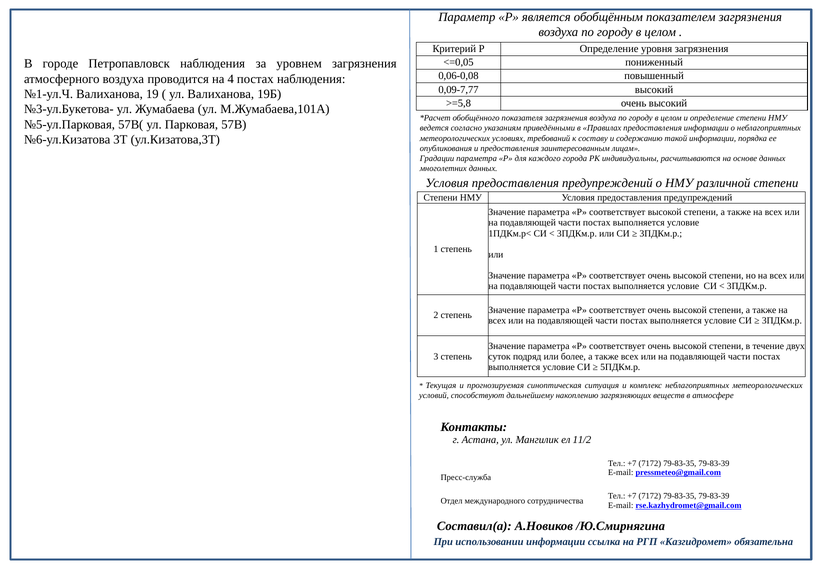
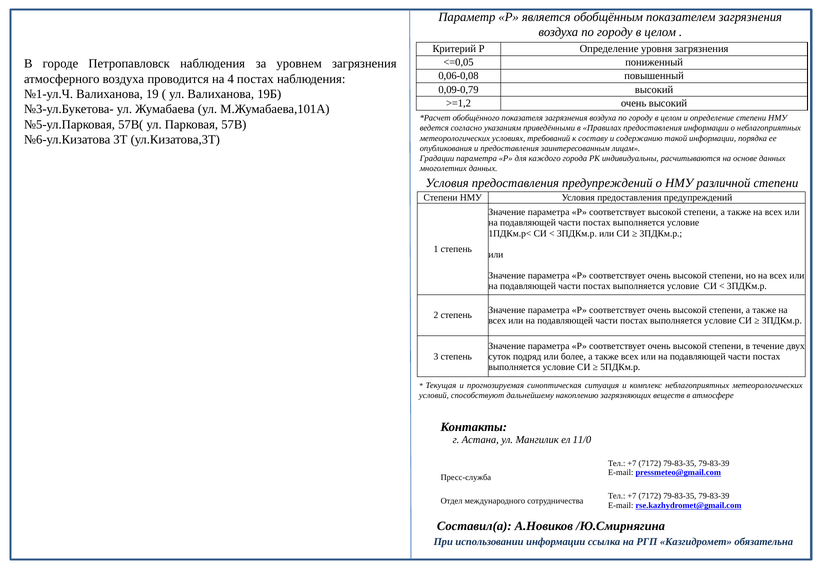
0,09-7,77: 0,09-7,77 -> 0,09-0,79 (458, 90)
>=5,8: >=5,8 -> >=1,2 (459, 103)
11/2: 11/2 -> 11/0 (582, 440)
